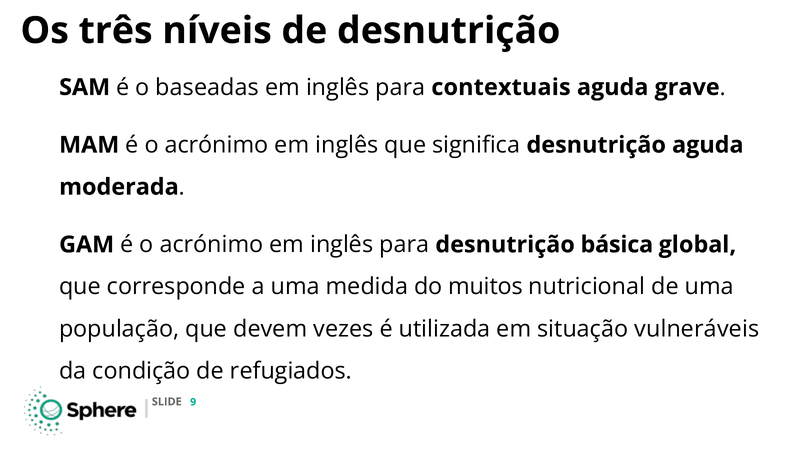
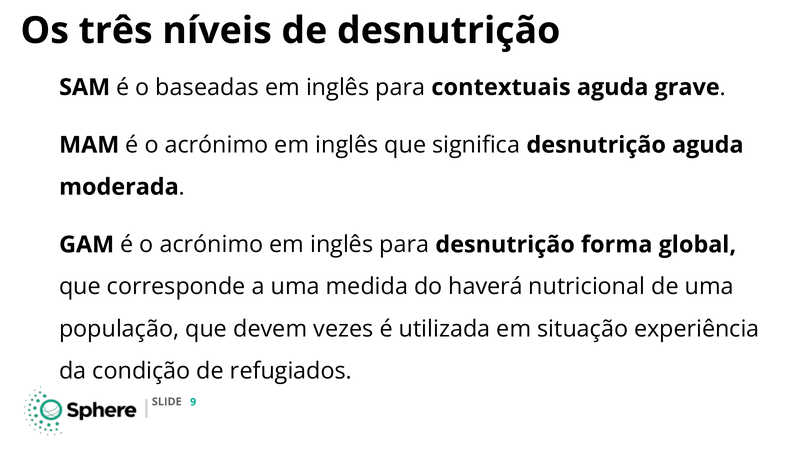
básica: básica -> forma (617, 245)
muitos: muitos -> haverá (485, 287)
vulneráveis: vulneráveis -> experiência (697, 329)
